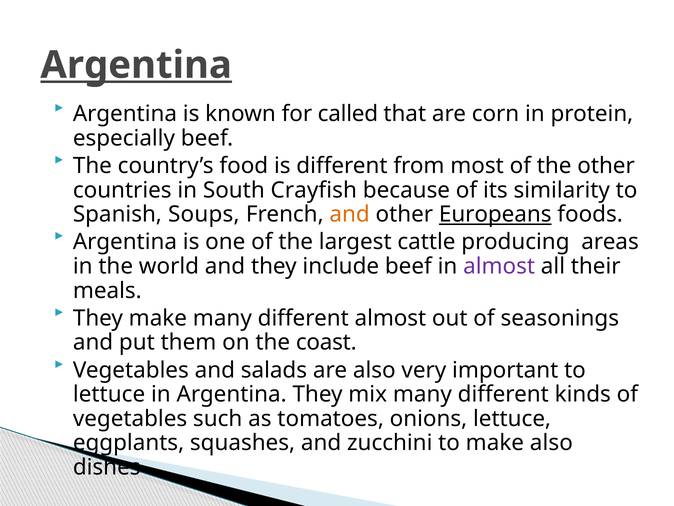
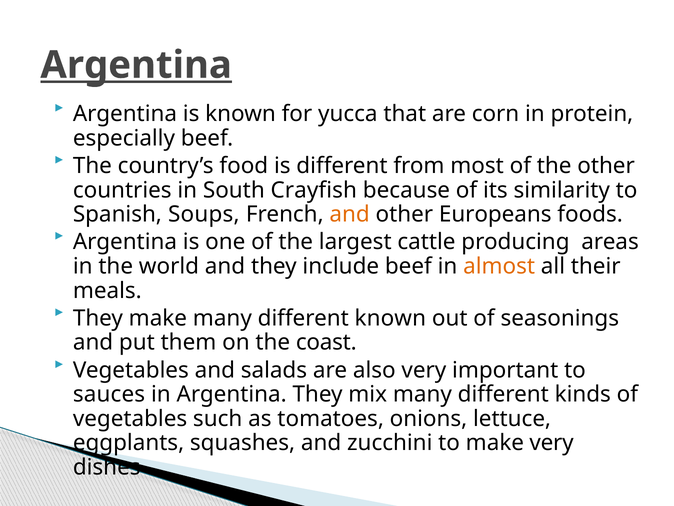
called: called -> yucca (348, 114)
Europeans underline: present -> none (495, 214)
almost colour: purple -> orange (499, 266)
different almost: almost -> known (390, 318)
lettuce: lettuce -> sauces (109, 394)
make also: also -> very (552, 443)
